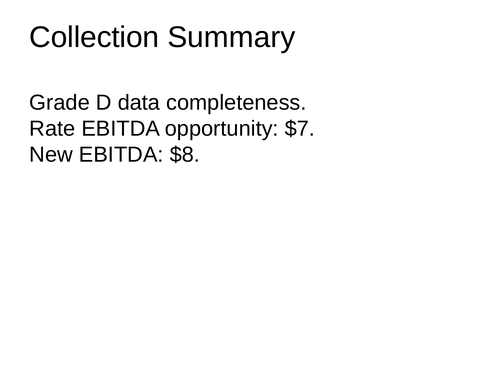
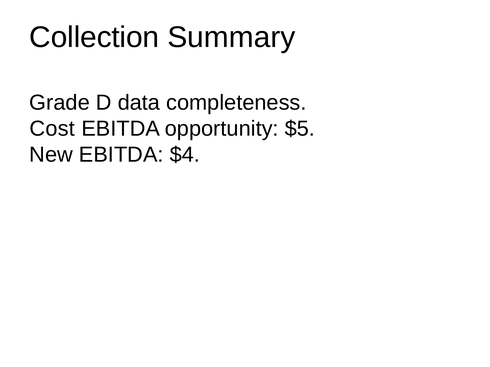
Rate: Rate -> Cost (52, 129)
$7: $7 -> $5 (300, 129)
$8: $8 -> $4 (185, 155)
